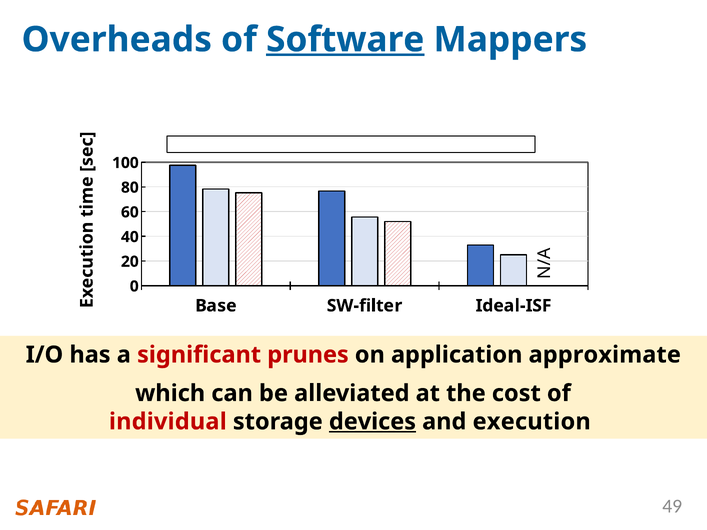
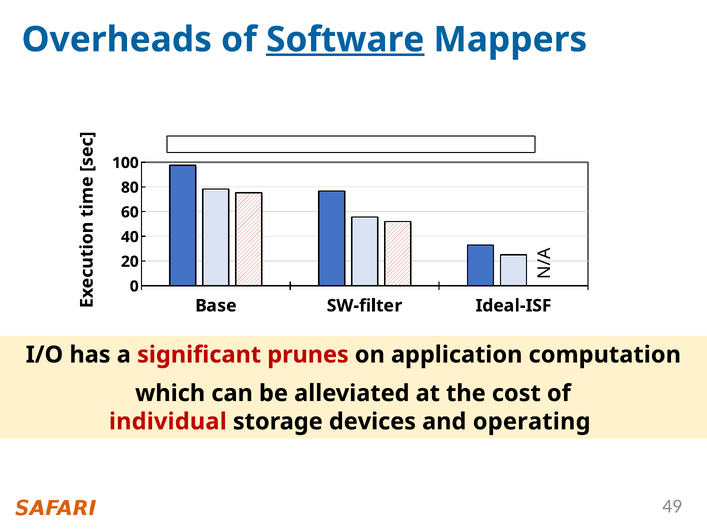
approximate: approximate -> computation (605, 355)
devices underline: present -> none (372, 422)
execution: execution -> operating (532, 422)
